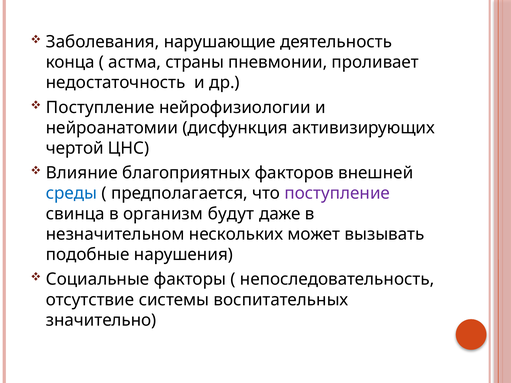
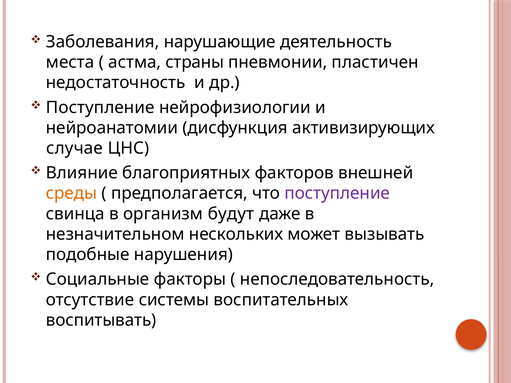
конца: конца -> места (70, 62)
проливает: проливает -> пластичен (375, 62)
чертой: чертой -> случае (75, 148)
среды colour: blue -> orange (72, 193)
значительно: значительно -> воспитывать (101, 320)
